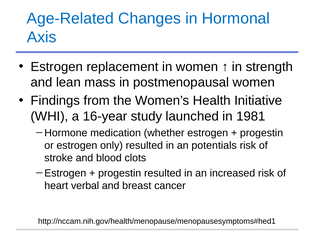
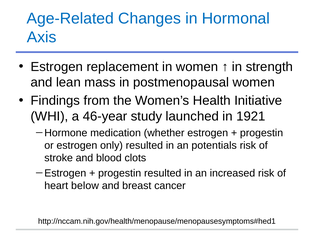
16-year: 16-year -> 46-year (105, 117)
1981: 1981 -> 1921 (251, 117)
verbal: verbal -> below (85, 186)
